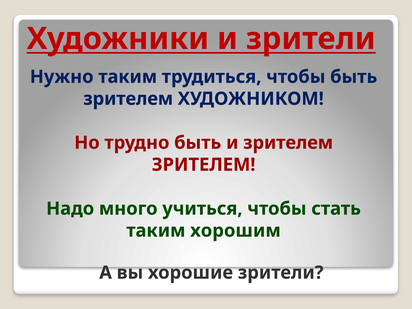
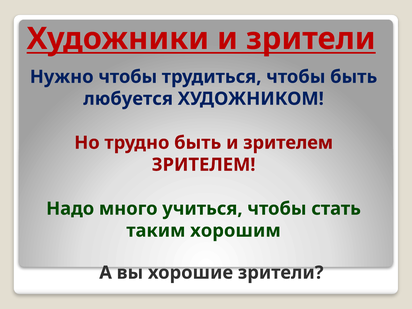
Нужно таким: таким -> чтобы (128, 77)
зрителем: зрителем -> любуется (128, 99)
